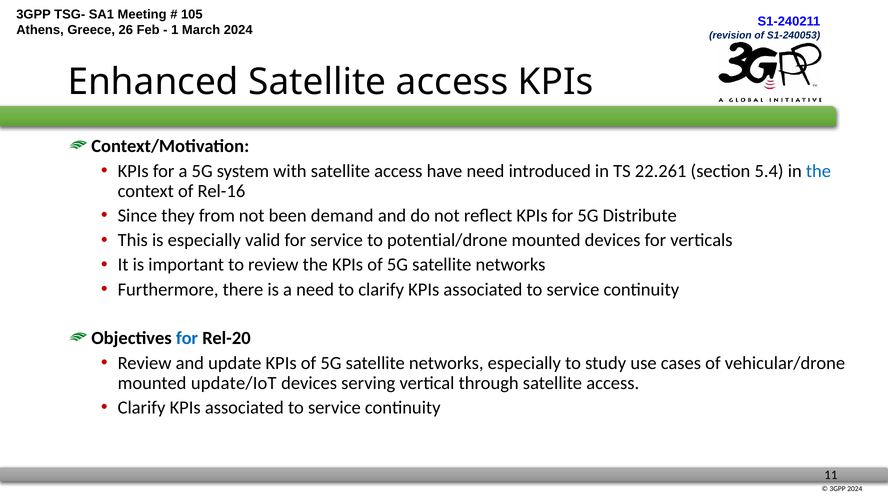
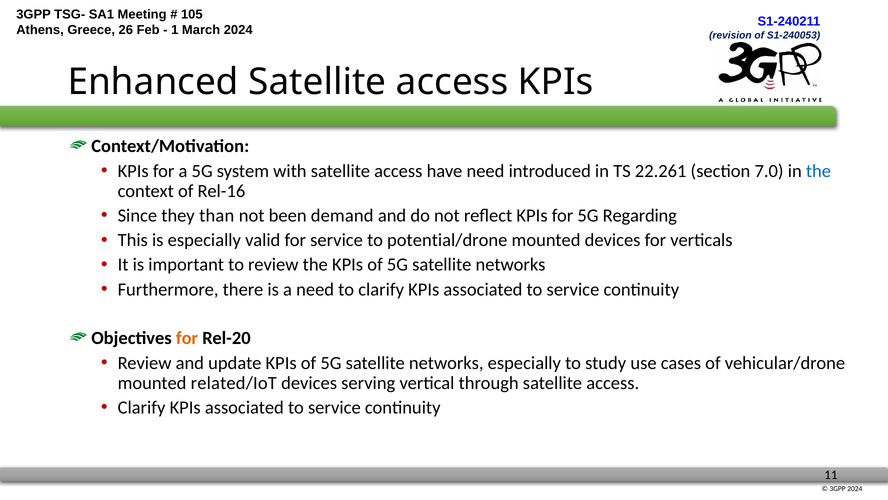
5.4: 5.4 -> 7.0 (769, 171)
from: from -> than (217, 215)
Distribute: Distribute -> Regarding (640, 215)
for colour: blue -> orange (187, 338)
update/IoT: update/IoT -> related/IoT (234, 383)
